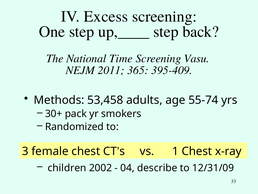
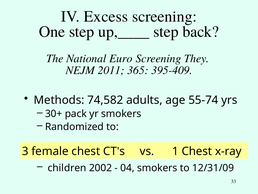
Time: Time -> Euro (121, 58)
Vasu: Vasu -> They (196, 58)
53,458: 53,458 -> 74,582 (105, 100)
04 describe: describe -> smokers (157, 167)
